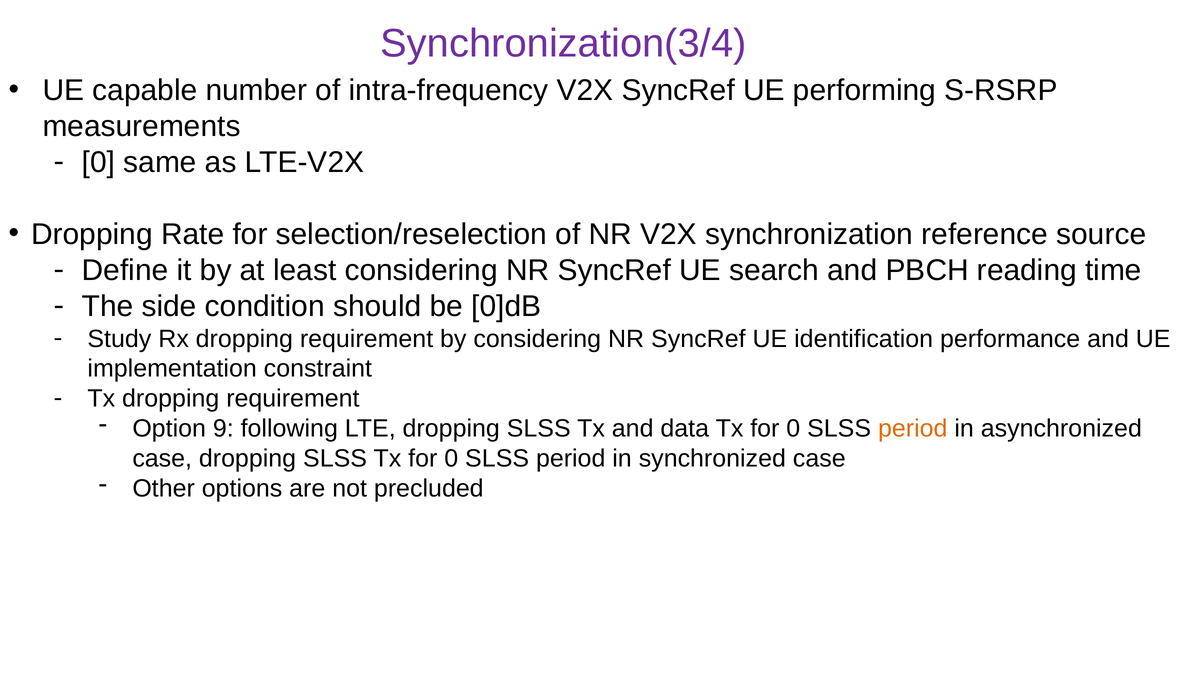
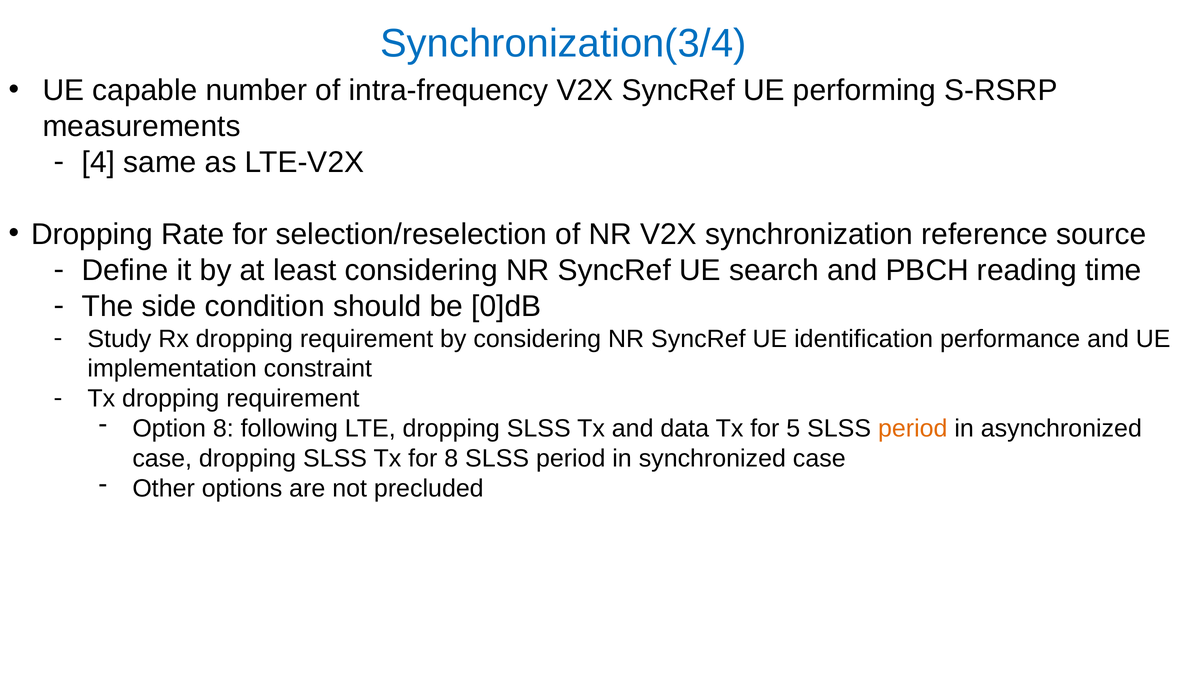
Synchronization(3/4 colour: purple -> blue (563, 44)
0: 0 -> 4 (98, 162)
Option 9: 9 -> 8 (223, 429)
data Tx for 0: 0 -> 5 (793, 429)
SLSS Tx for 0: 0 -> 8 (451, 459)
